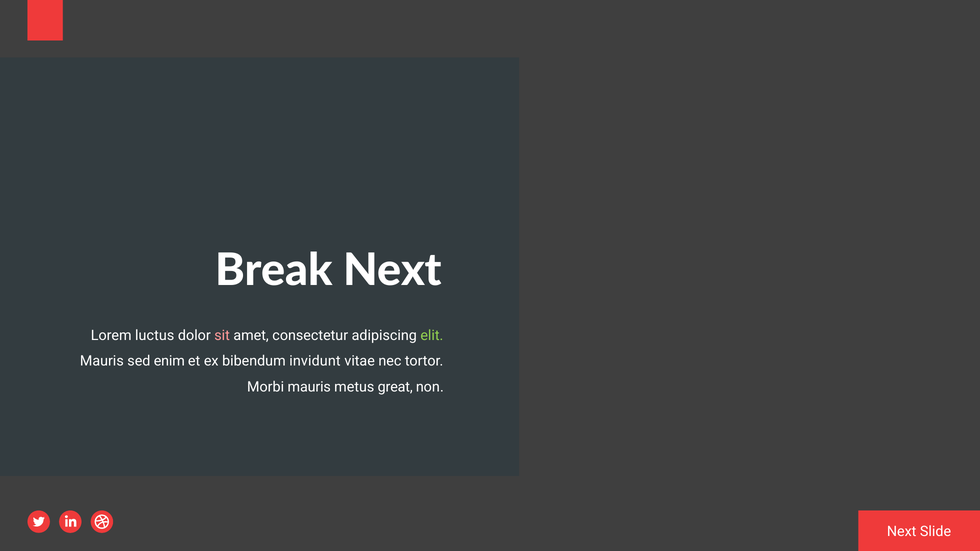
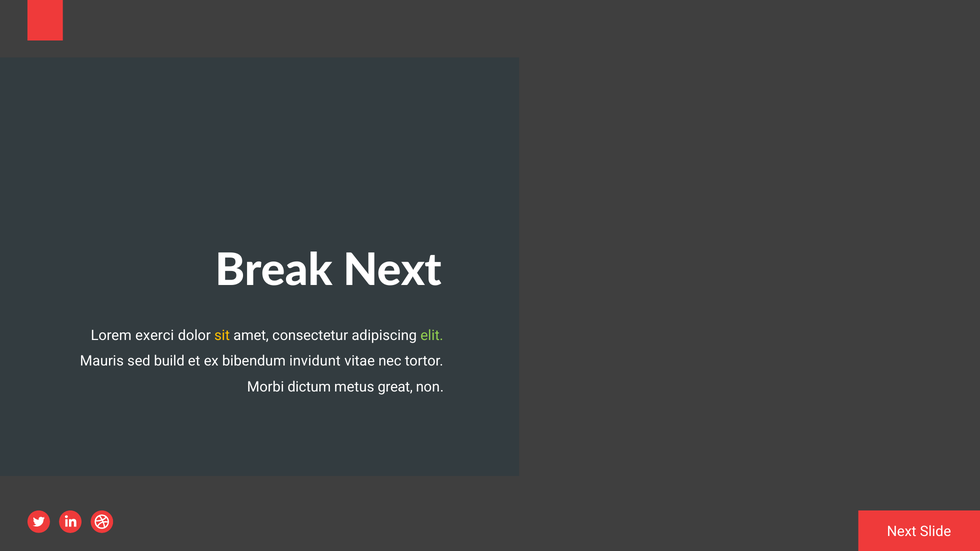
luctus: luctus -> exerci (155, 336)
sit colour: pink -> yellow (222, 336)
enim: enim -> build (169, 361)
Morbi mauris: mauris -> dictum (309, 387)
